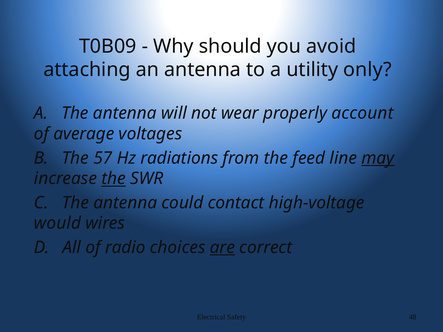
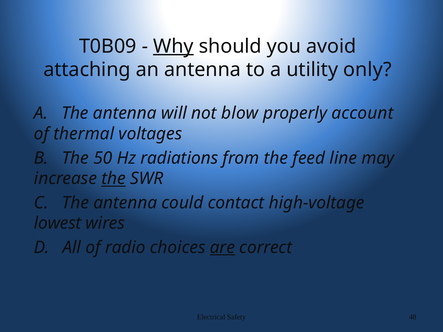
Why underline: none -> present (173, 46)
wear: wear -> blow (240, 113)
average: average -> thermal (84, 134)
57: 57 -> 50 (103, 158)
may underline: present -> none (378, 158)
would: would -> lowest (58, 223)
